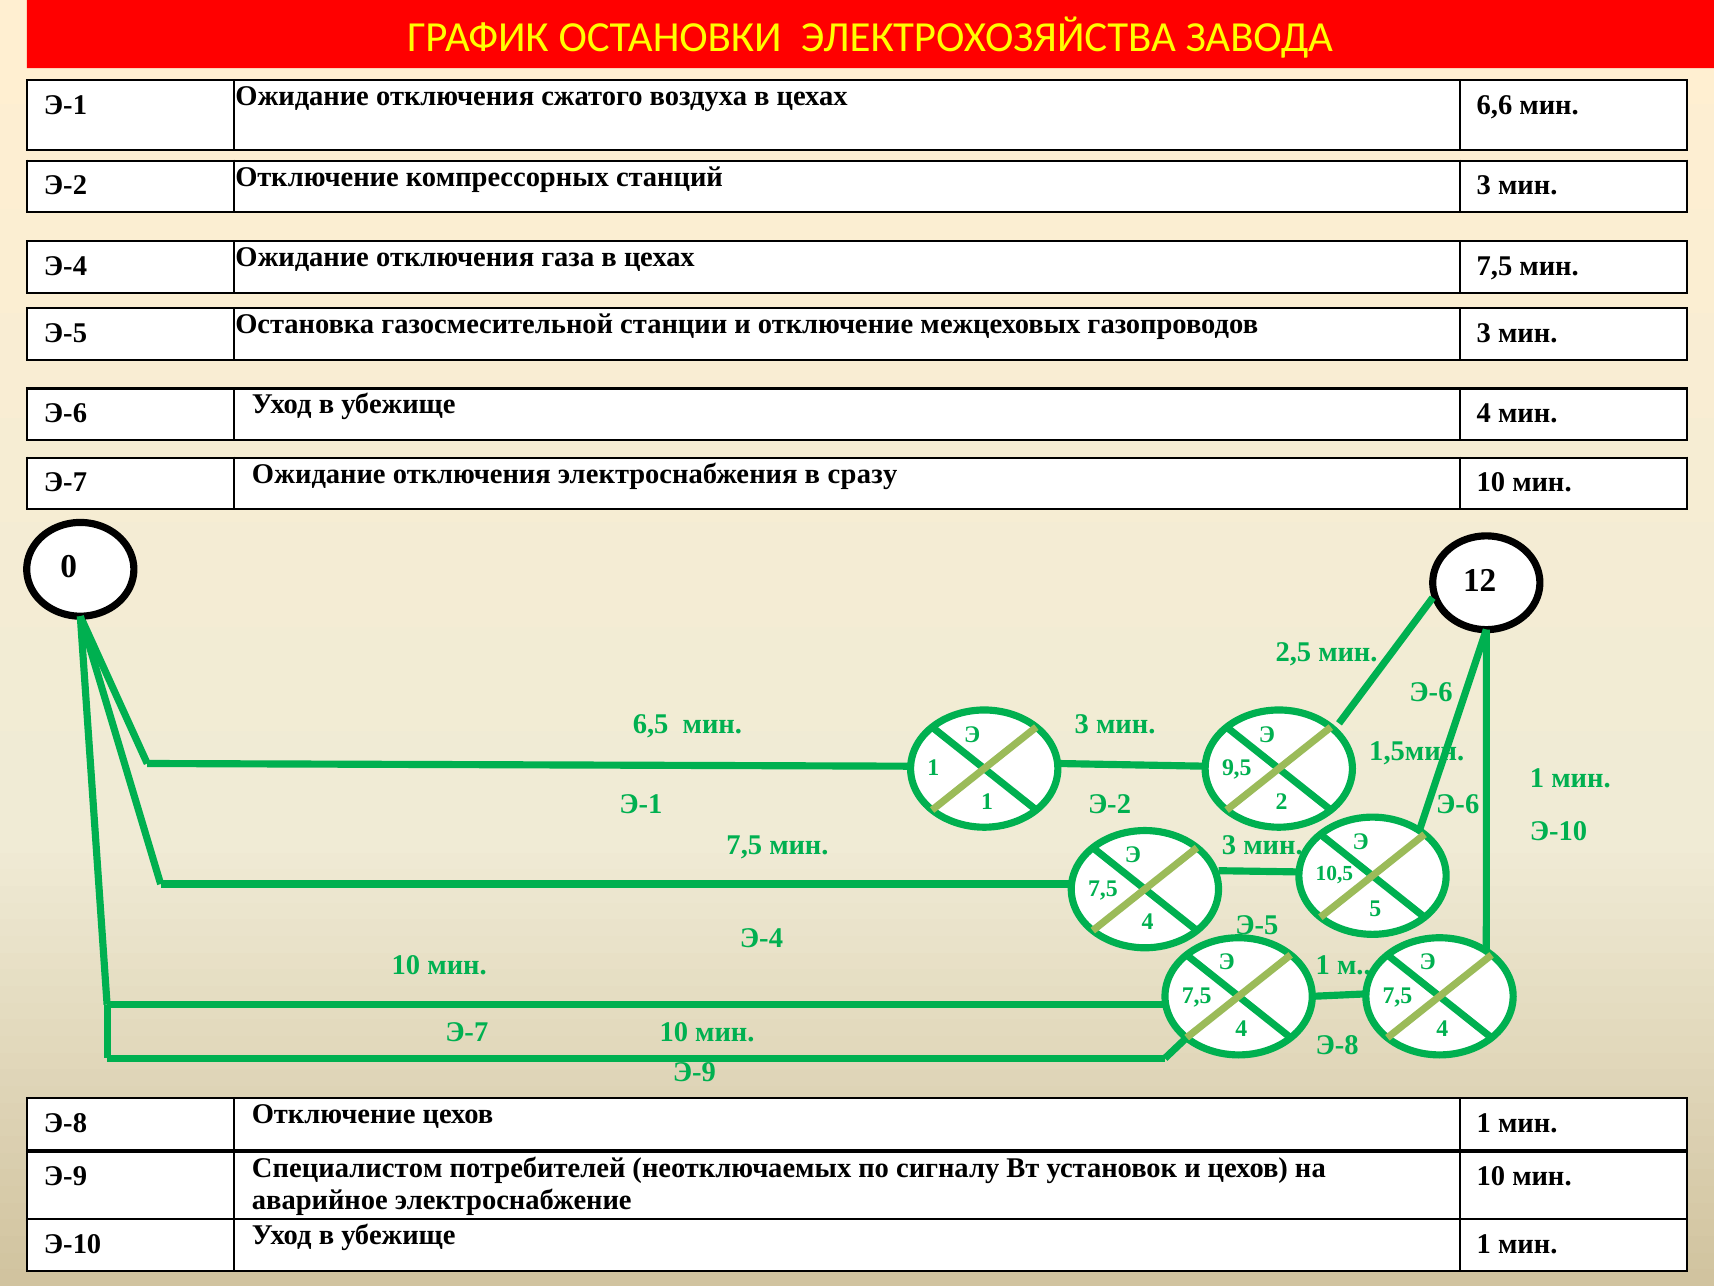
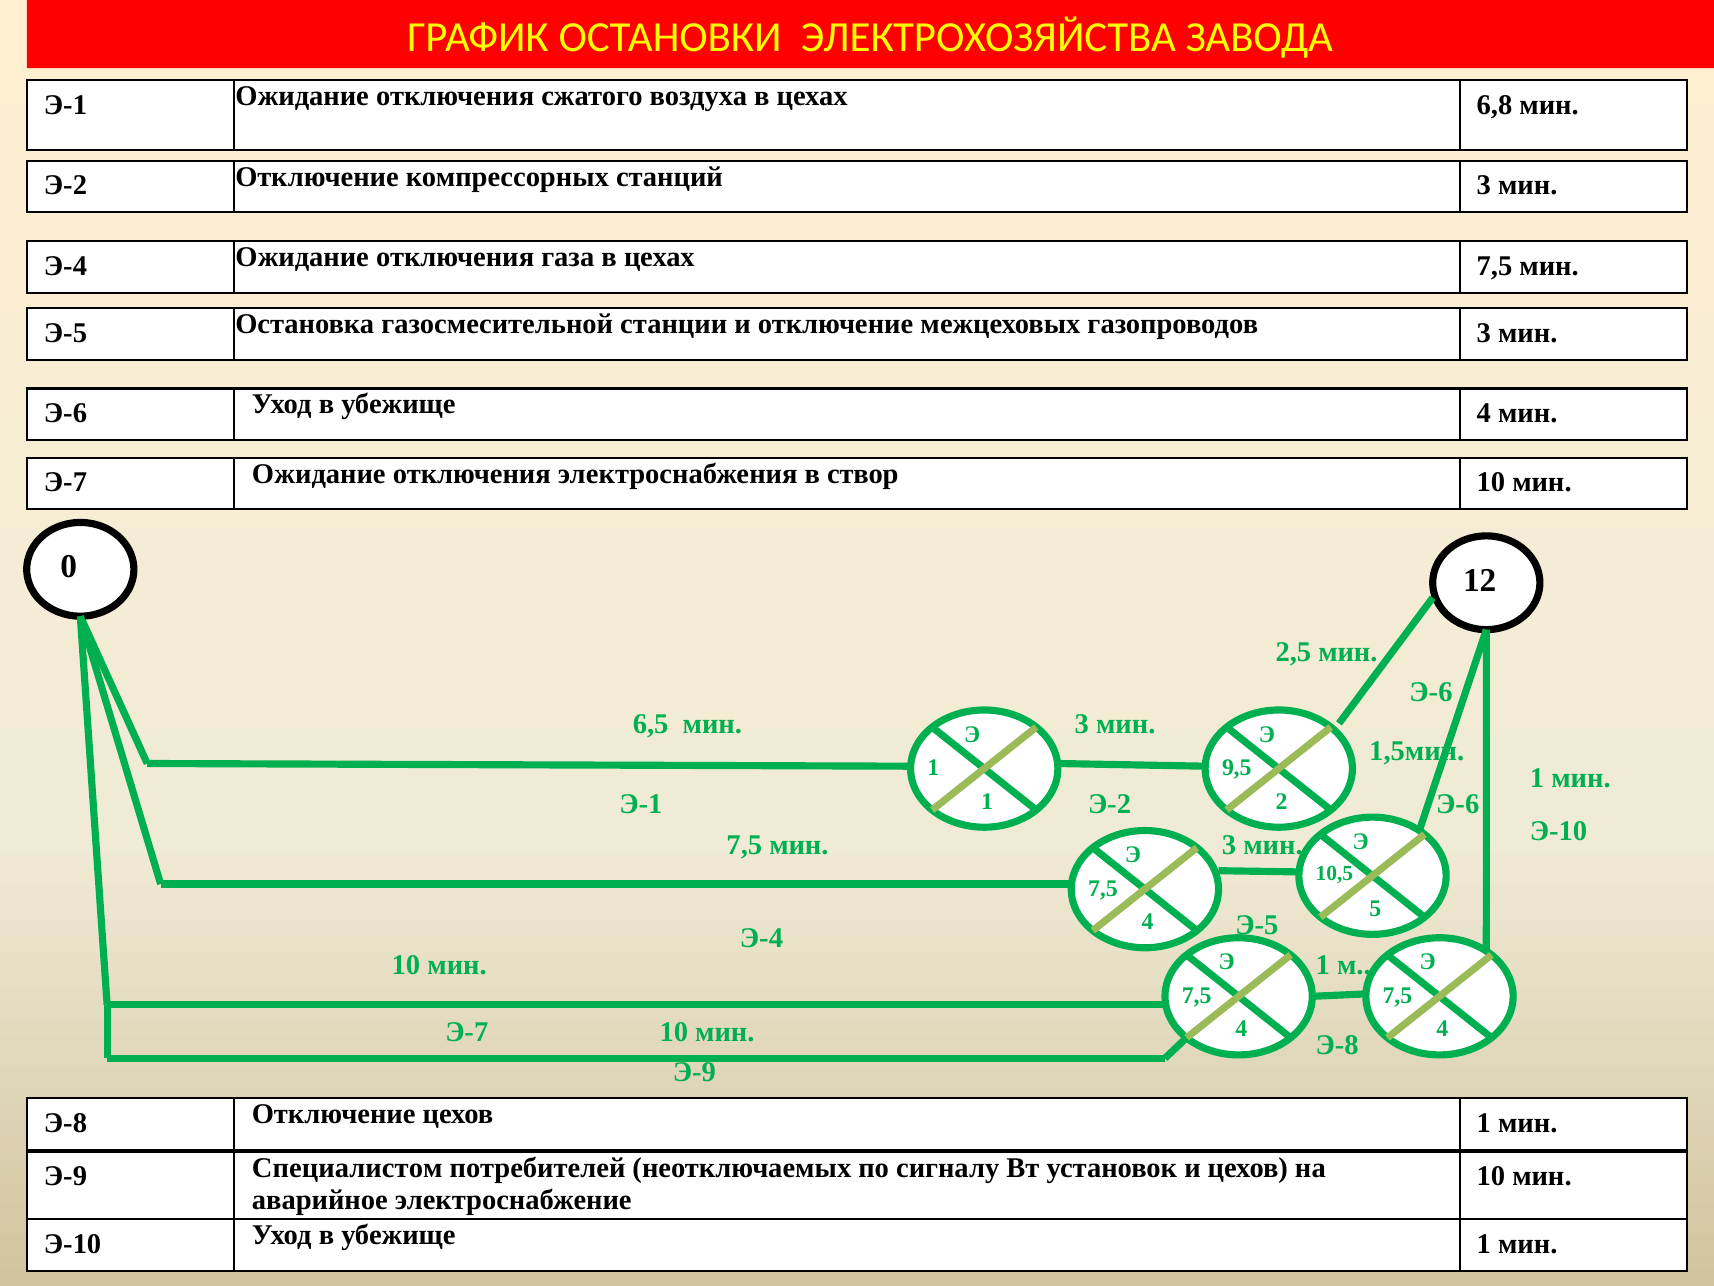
6,6: 6,6 -> 6,8 (1495, 105)
сразу: сразу -> створ (863, 473)
